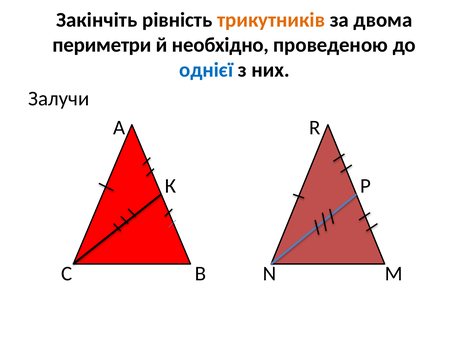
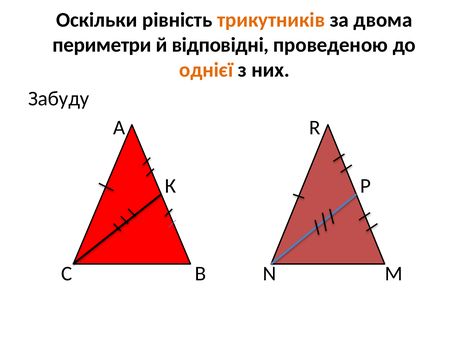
Закінчіть: Закінчіть -> Оскільки (97, 20)
необхідно: необхідно -> відповідні (220, 45)
однієї colour: blue -> orange (206, 70)
Залучи: Залучи -> Забуду (59, 98)
